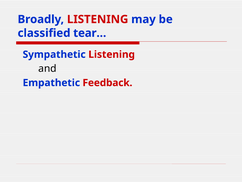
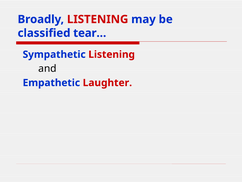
Feedback: Feedback -> Laughter (107, 83)
